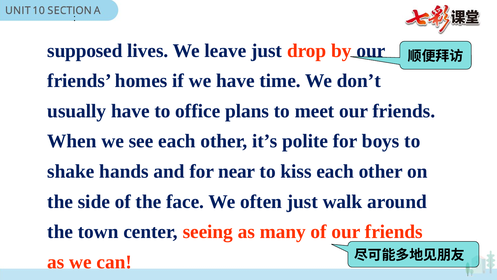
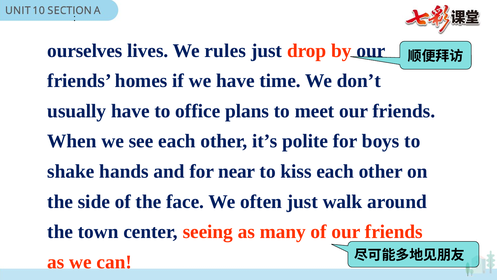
supposed: supposed -> ourselves (85, 51)
leave: leave -> rules (225, 51)
